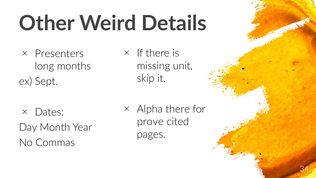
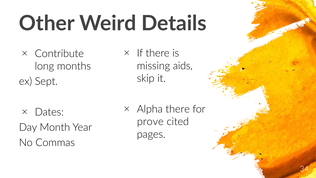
Presenters: Presenters -> Contribute (59, 53)
unit: unit -> aids (183, 66)
